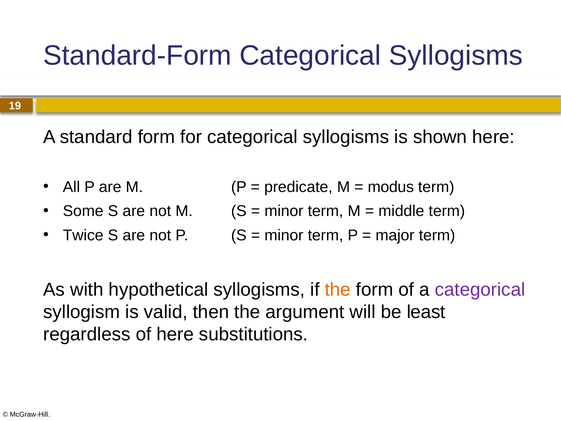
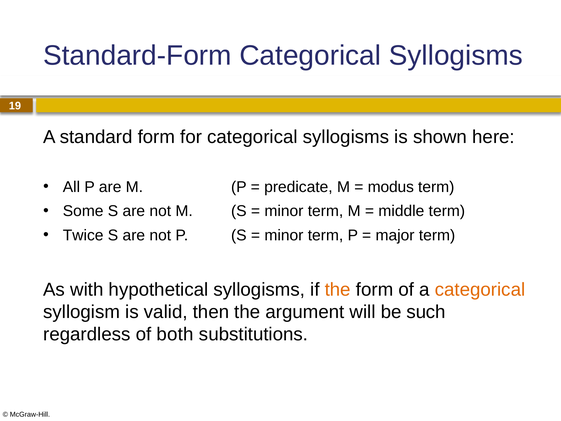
categorical colour: purple -> orange (480, 289)
least: least -> such (426, 312)
of here: here -> both (175, 334)
